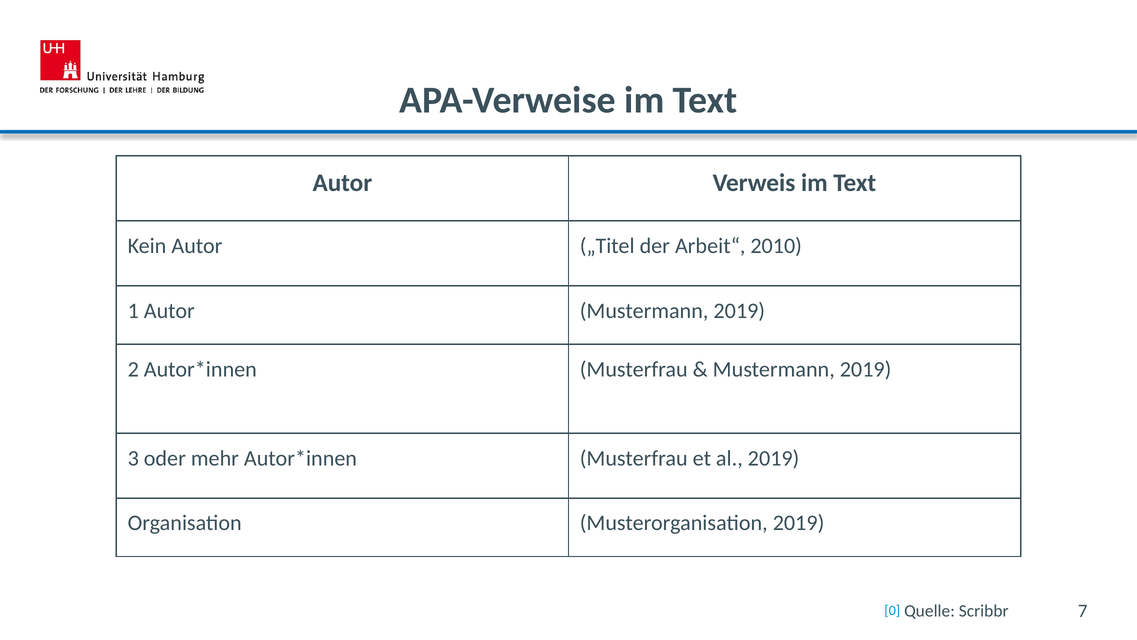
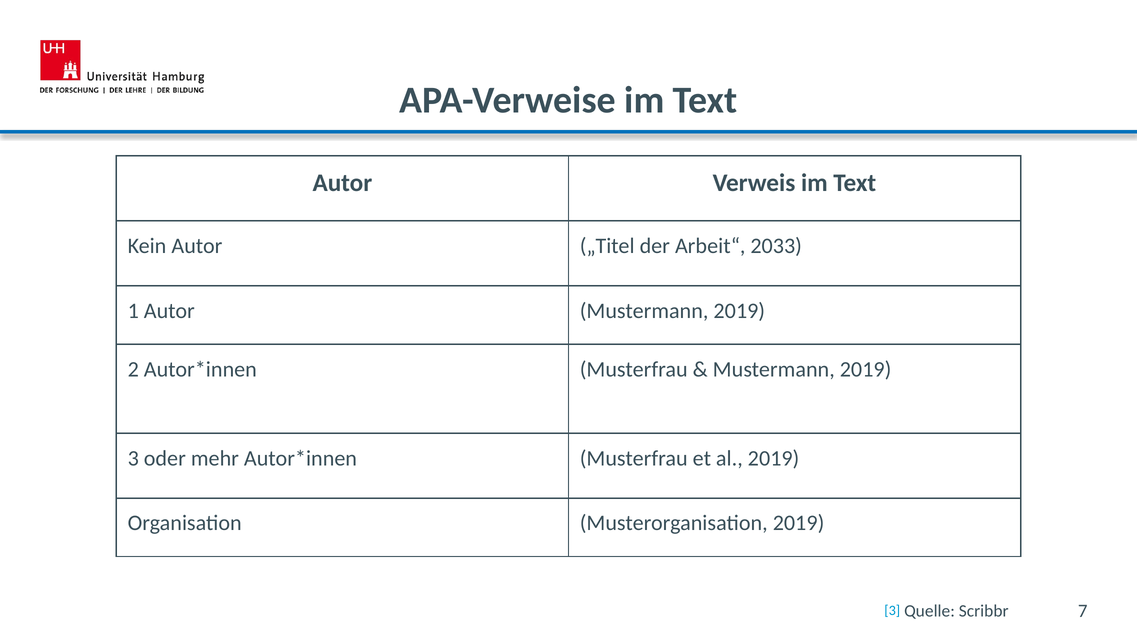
2010: 2010 -> 2033 (776, 246)
0: 0 -> 3 (892, 610)
